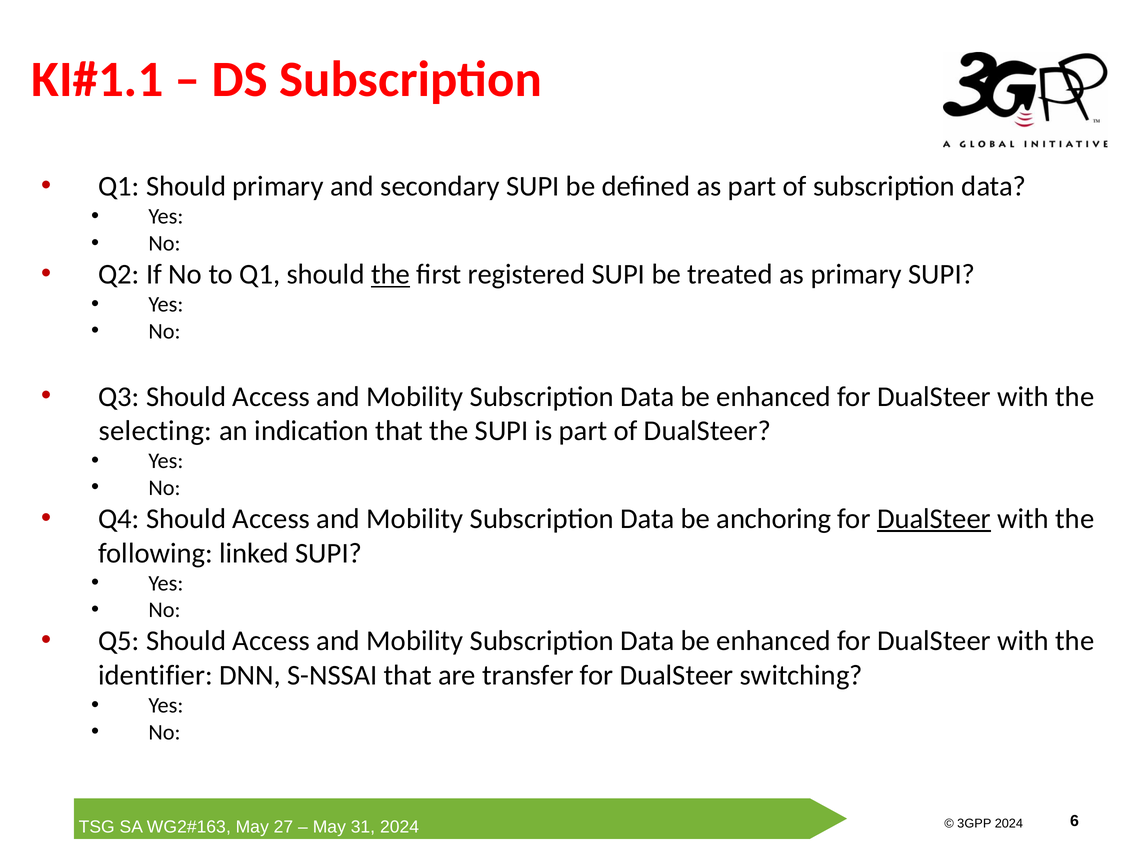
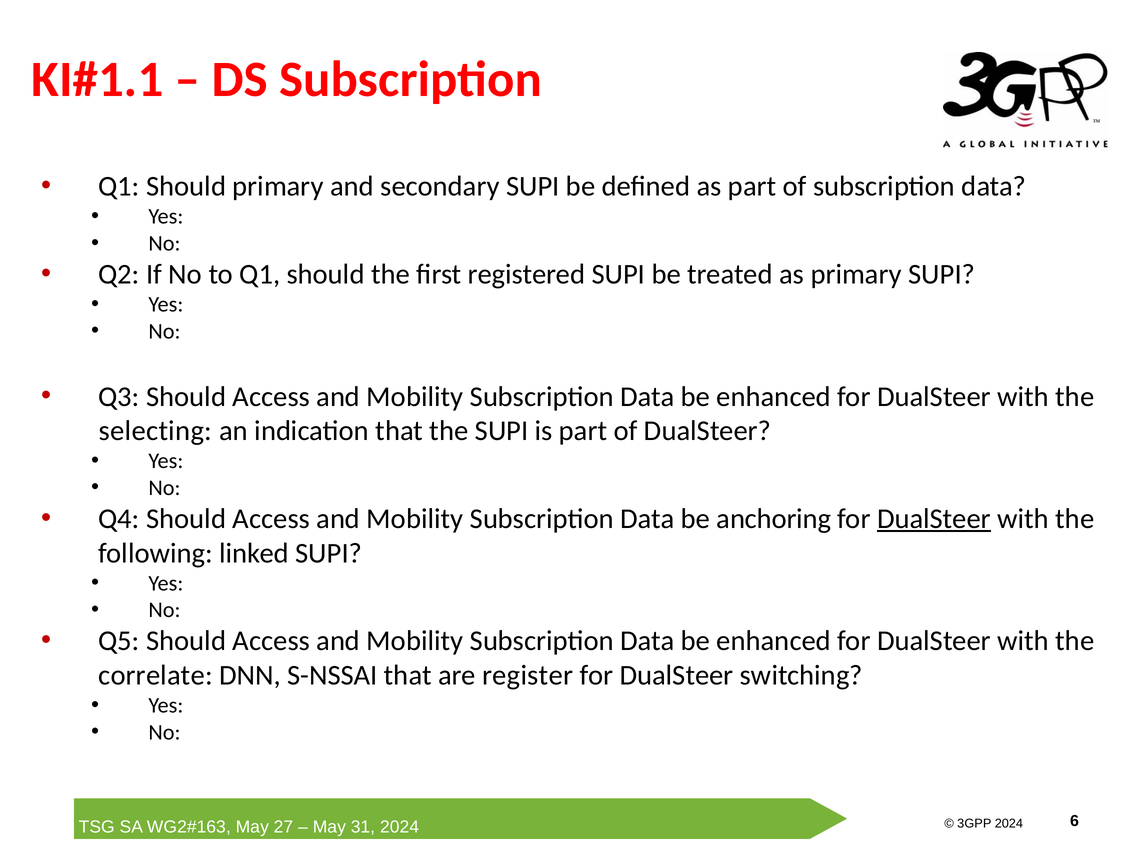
the underline: present -> none (390, 275)
identifier: identifier -> correlate (155, 676)
transfer: transfer -> register (528, 676)
